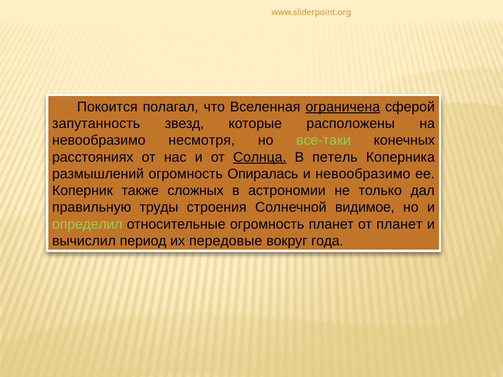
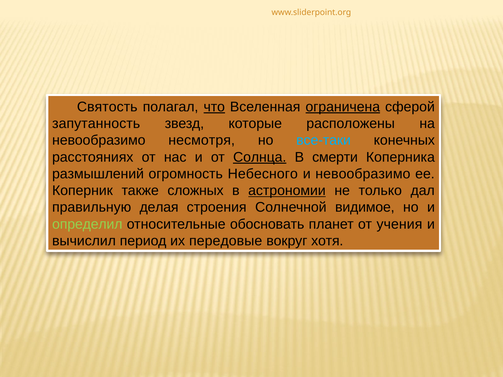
Покоится: Покоится -> Святость (107, 107)
что underline: none -> present (214, 107)
все-таки colour: light green -> light blue (324, 140)
петель: петель -> смерти (335, 157)
Опиралась: Опиралась -> Небесного (263, 174)
астрономии underline: none -> present (287, 191)
труды: труды -> делая (159, 208)
относительные огромность: огромность -> обосновать (267, 224)
от планет: планет -> учения (399, 224)
года: года -> хотя (327, 241)
